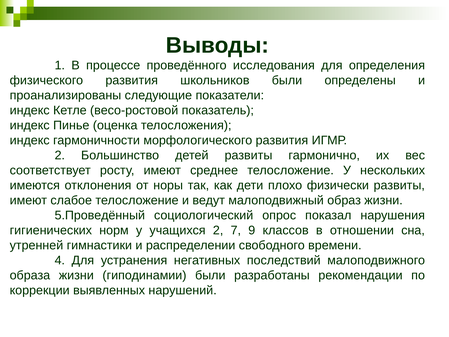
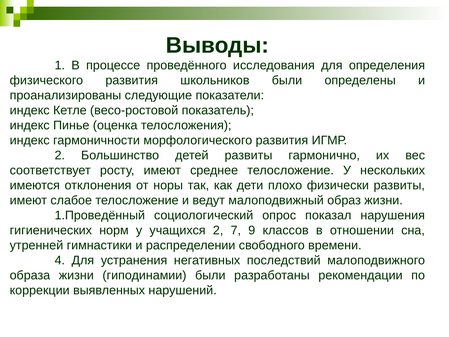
5.Проведённый: 5.Проведённый -> 1.Проведённый (100, 215)
